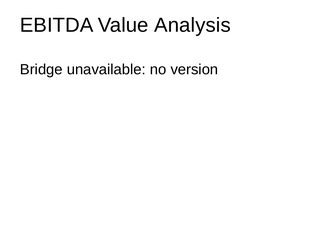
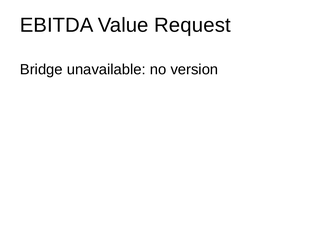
Analysis: Analysis -> Request (192, 25)
